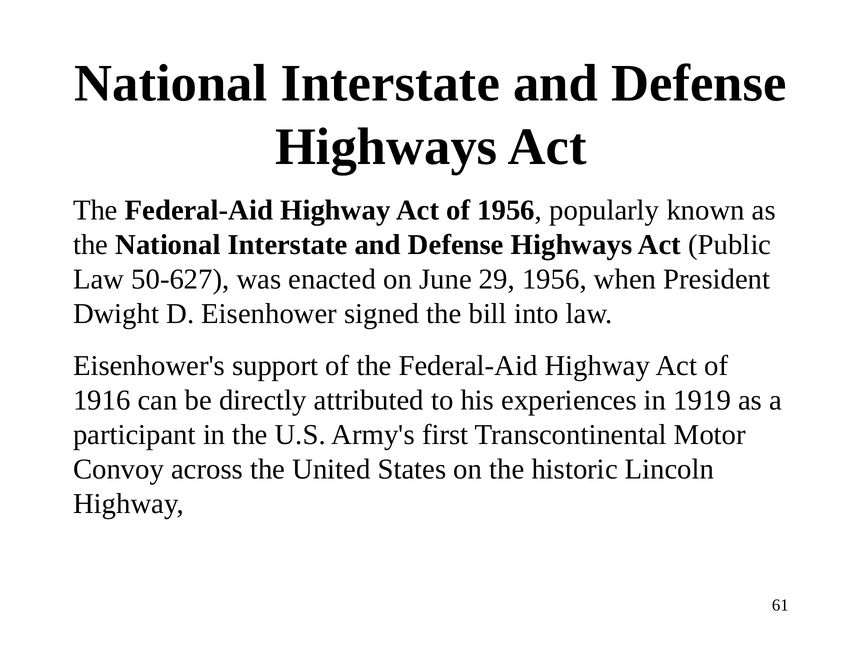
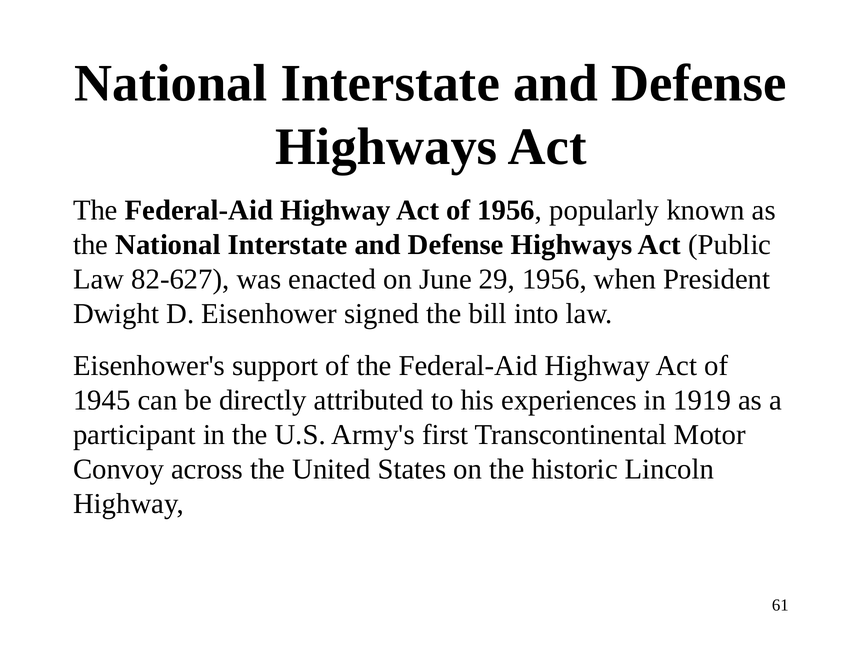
50-627: 50-627 -> 82-627 (180, 279)
1916: 1916 -> 1945 (102, 400)
